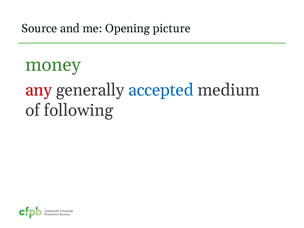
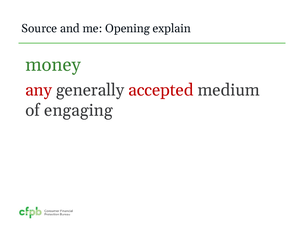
picture: picture -> explain (172, 28)
accepted colour: blue -> red (161, 90)
following: following -> engaging (78, 110)
